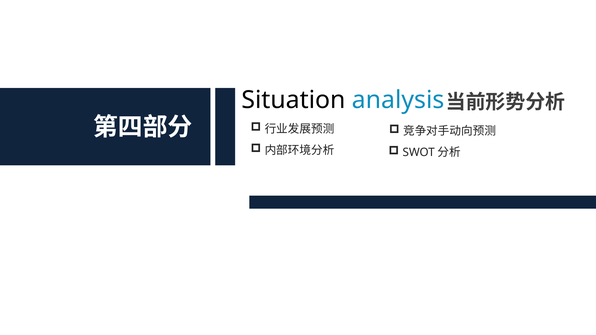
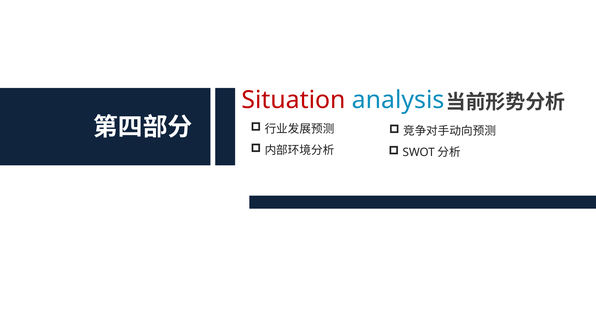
Situation colour: black -> red (294, 100)
